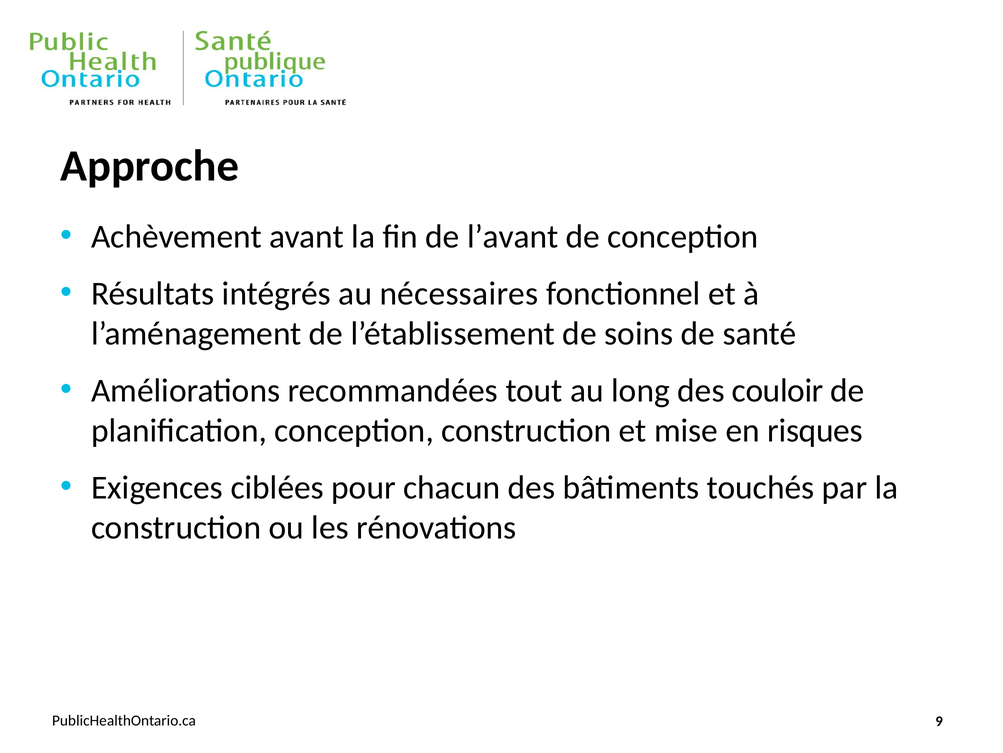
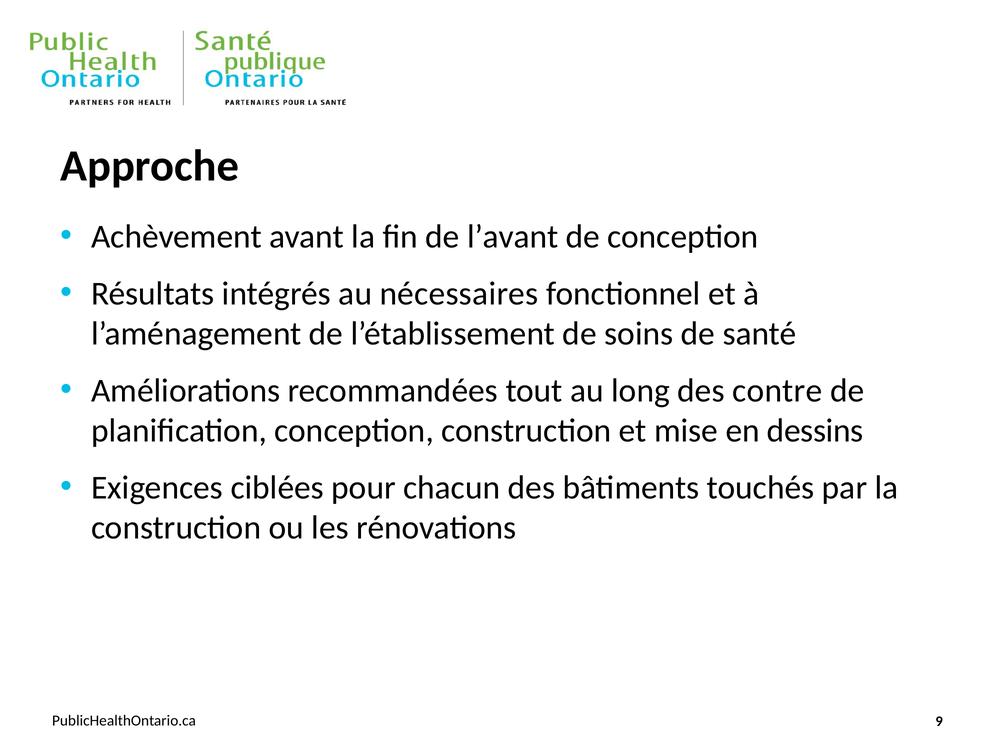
couloir: couloir -> contre (777, 390)
risques: risques -> dessins (815, 430)
